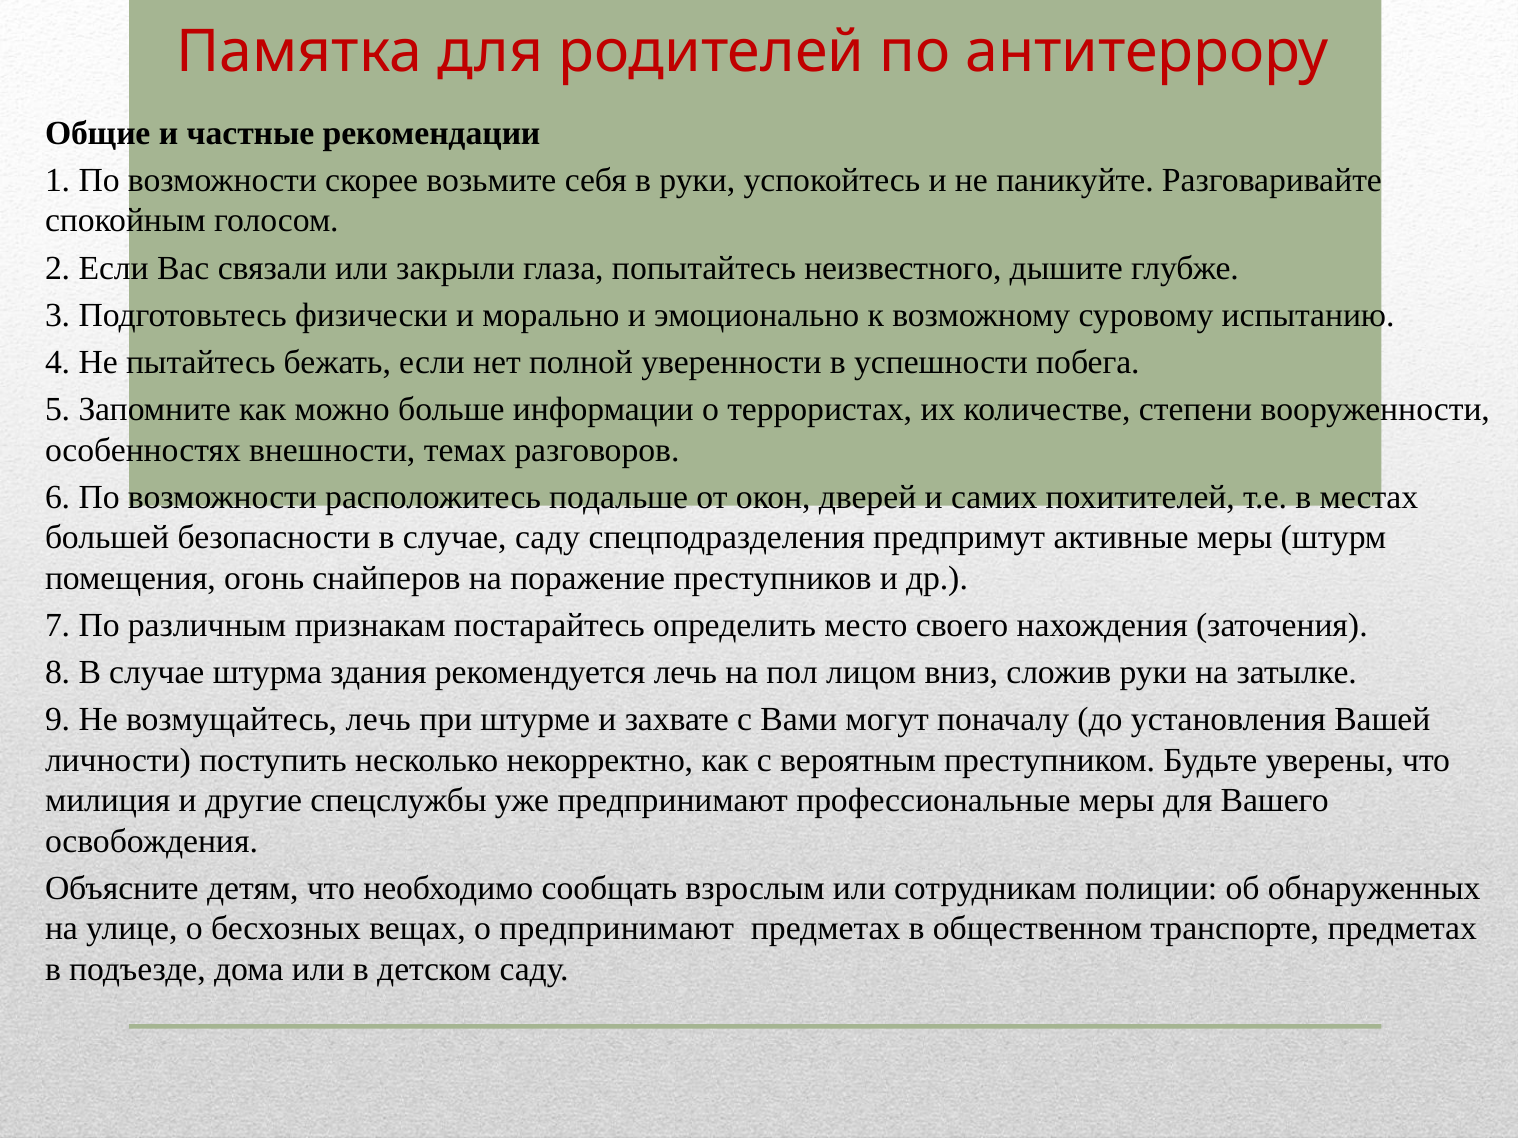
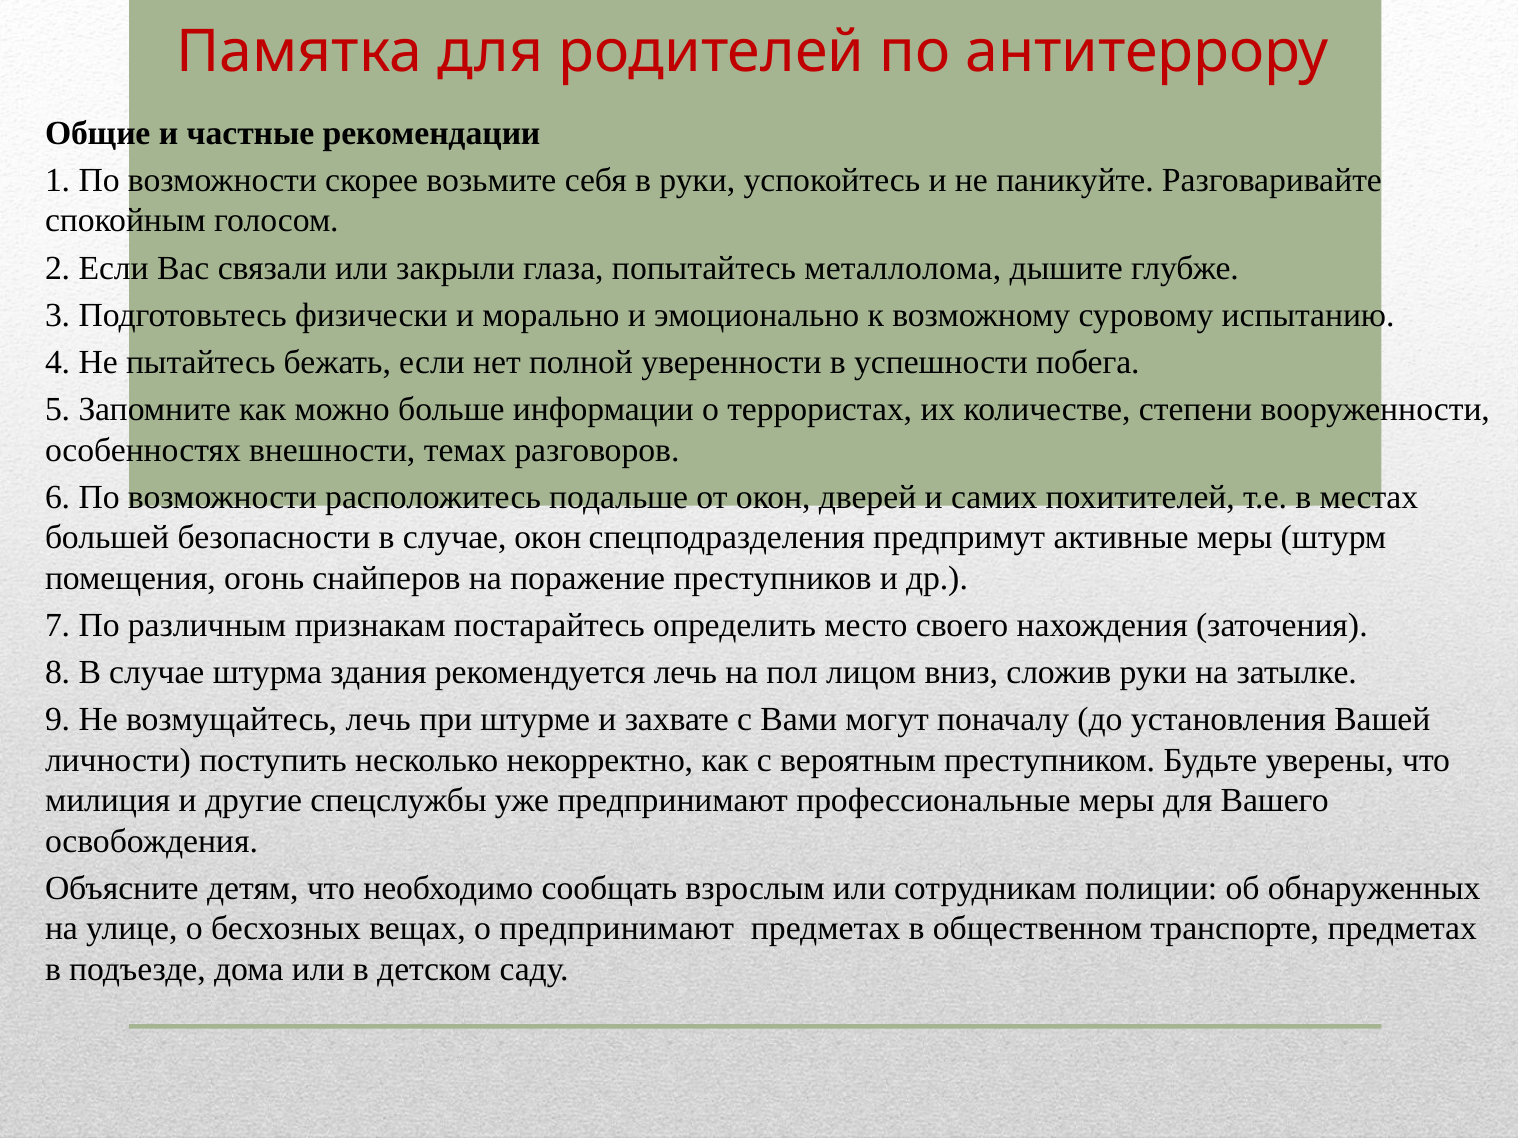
неизвестного: неизвестного -> металлолома (903, 268)
случае саду: саду -> окон (548, 538)
